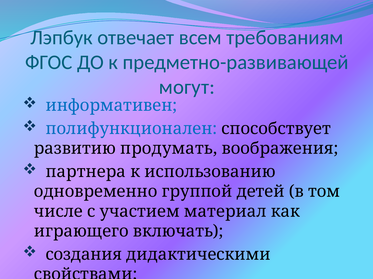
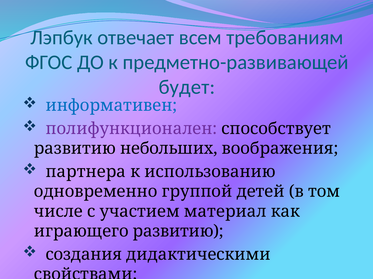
могут: могут -> будет (187, 87)
полифункционален colour: blue -> purple (131, 129)
продумать: продумать -> небольших (169, 149)
играющего включать: включать -> развитию (178, 232)
